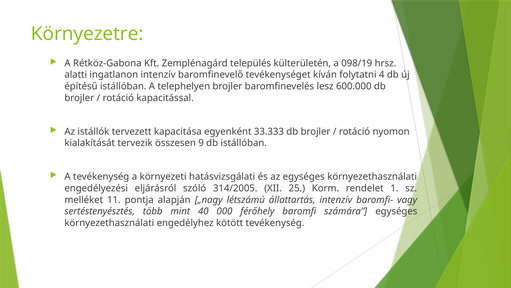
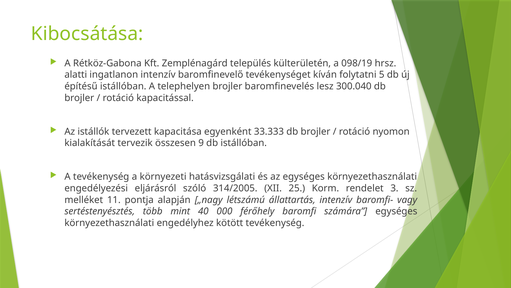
Környezetre: Környezetre -> Kibocsátása (87, 34)
4: 4 -> 5 (382, 75)
600.000: 600.000 -> 300.040 (354, 86)
1: 1 -> 3 (394, 188)
